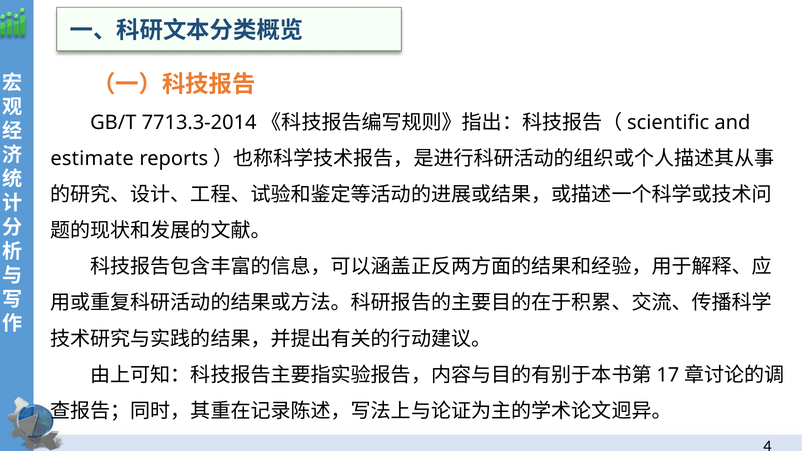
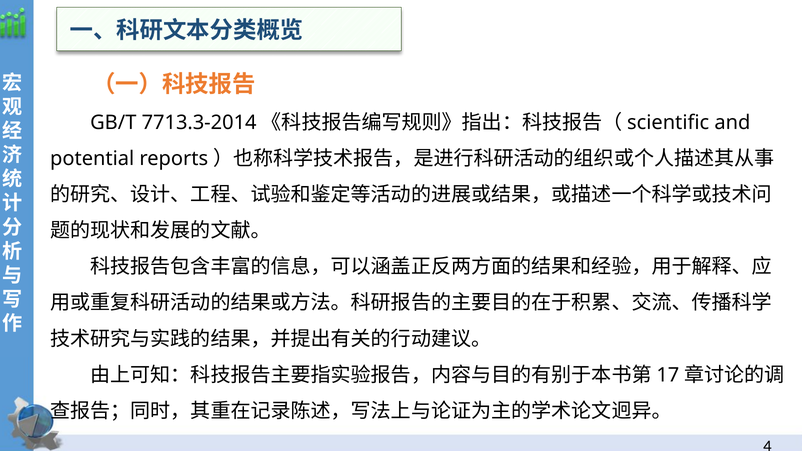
estimate: estimate -> potential (92, 159)
